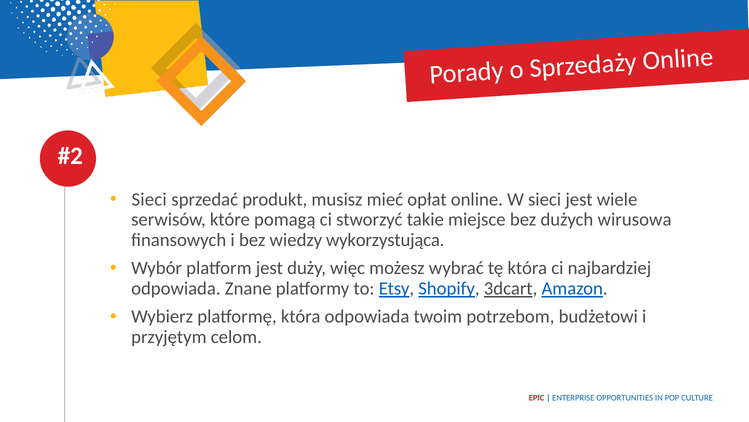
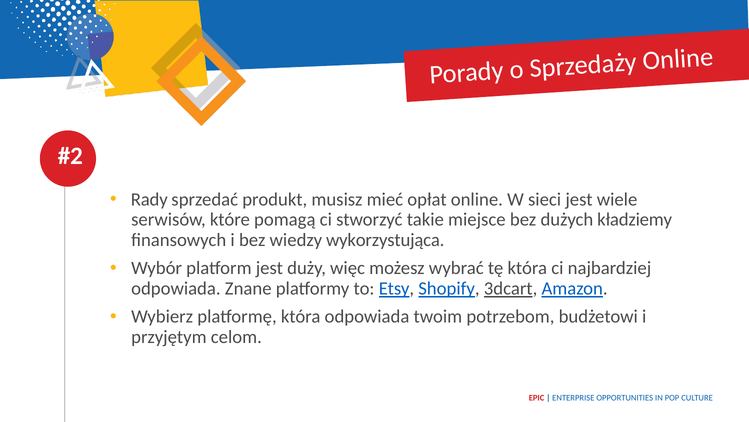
Sieci: Sieci -> Rady (149, 199)
wirusowa: wirusowa -> kładziemy (635, 219)
